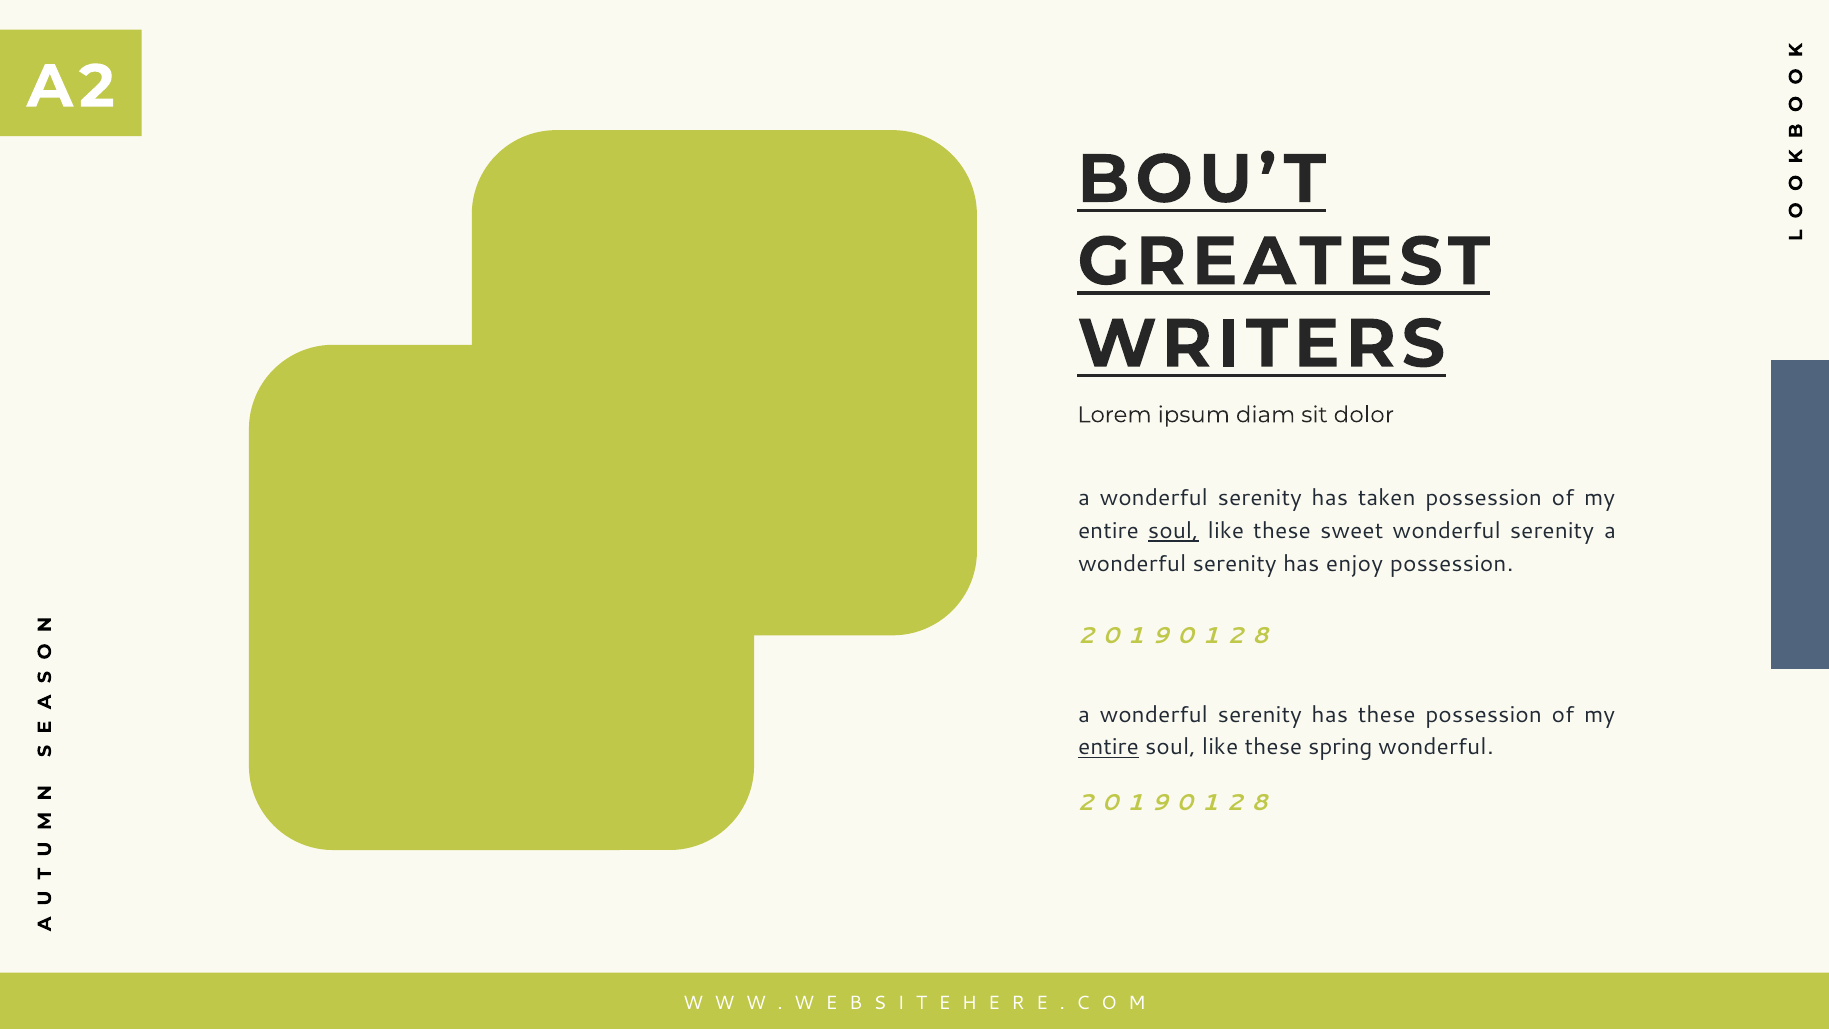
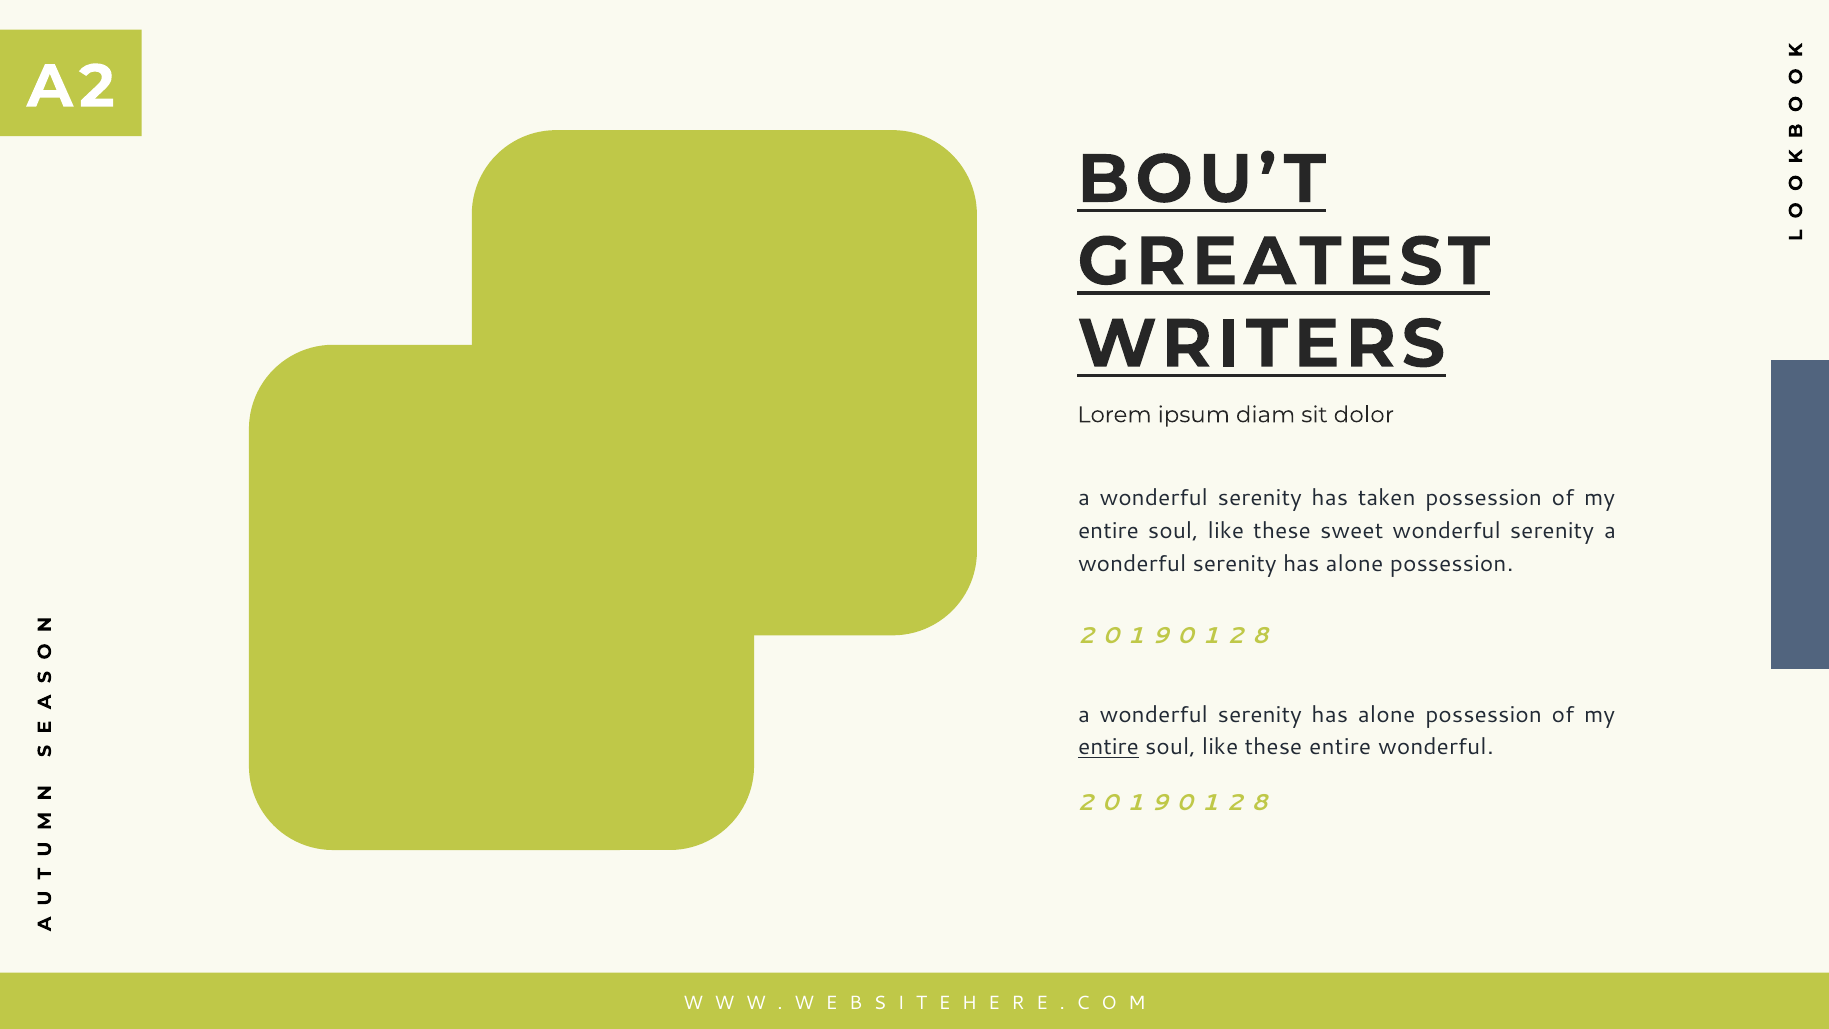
soul underline: present -> none (1173, 531)
enjoy: enjoy -> alone (1355, 564)
these: these -> alone (1387, 714)
these spring: spring -> entire (1340, 747)
